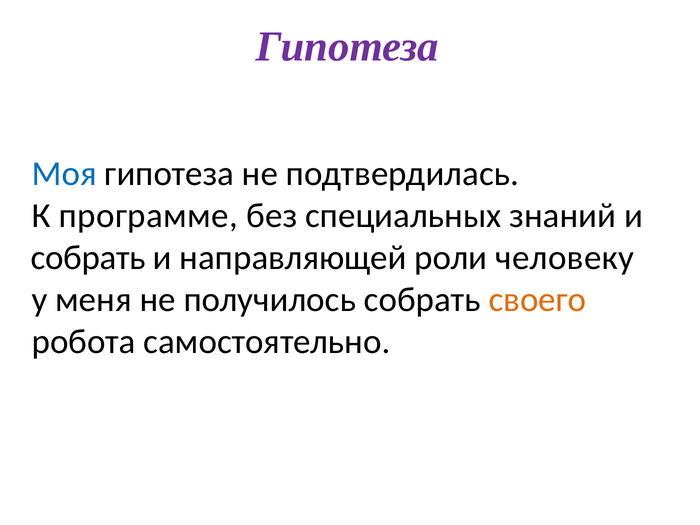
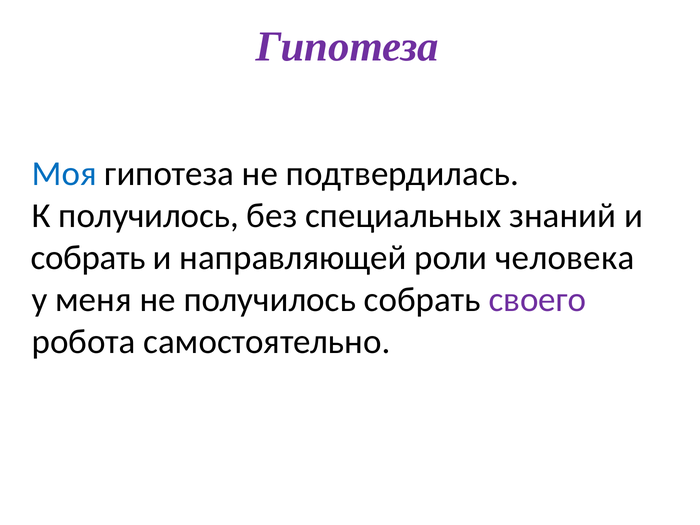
К программе: программе -> получилось (149, 216)
человеку: человеку -> человека (565, 258)
своего colour: orange -> purple (537, 300)
